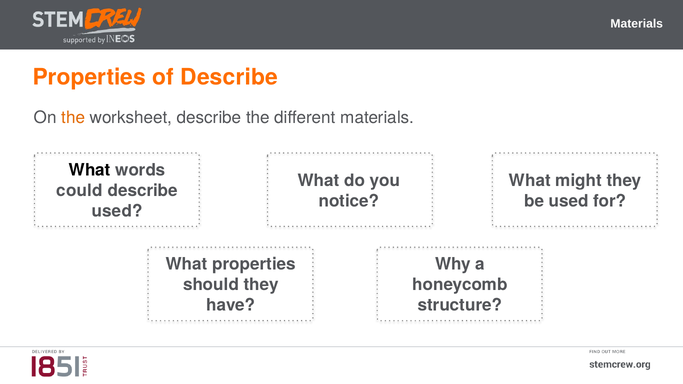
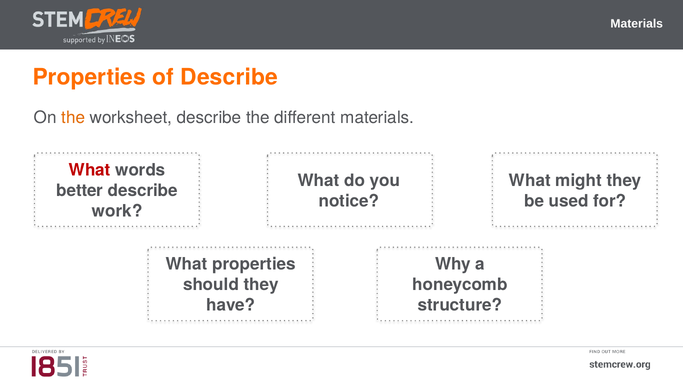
What colour: black -> red (90, 170)
could: could -> better (80, 191)
used: used -> work (117, 211)
